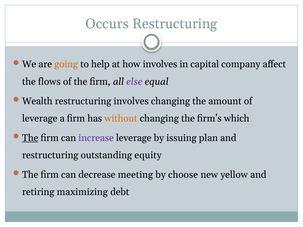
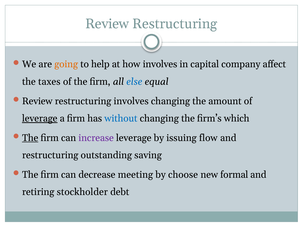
Occurs: Occurs -> Review (107, 24)
flows: flows -> taxes (49, 82)
else colour: purple -> blue (134, 82)
Wealth: Wealth -> Review (37, 101)
leverage underline: none -> present (40, 119)
without colour: orange -> blue (121, 119)
plan: plan -> flow (208, 138)
equity: equity -> saving (148, 155)
yellow: yellow -> formal (234, 175)
maximizing: maximizing -> stockholder (82, 192)
